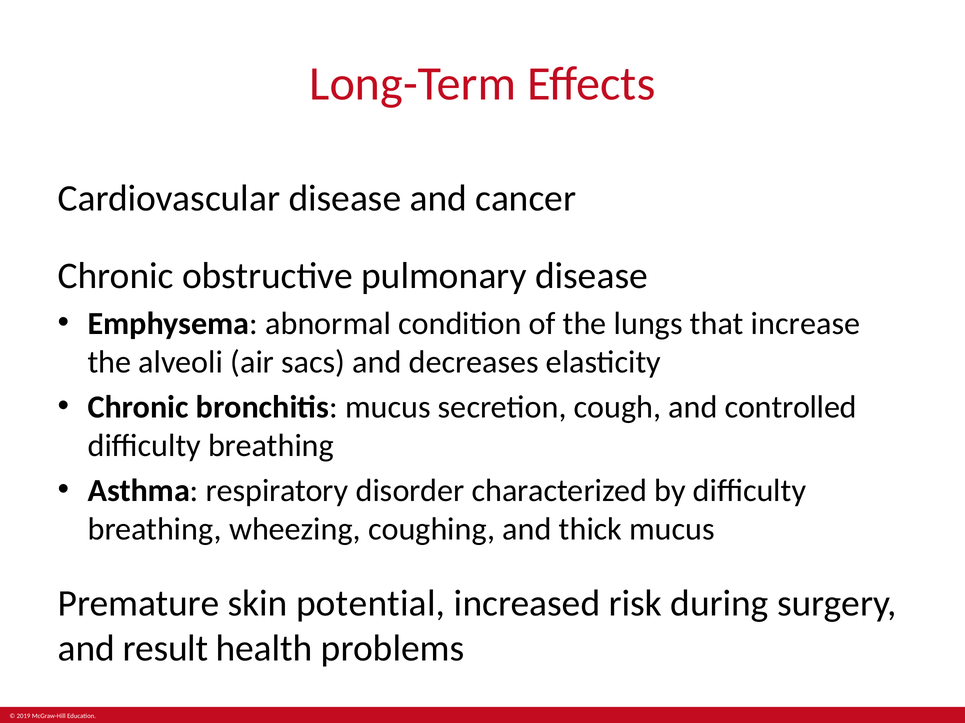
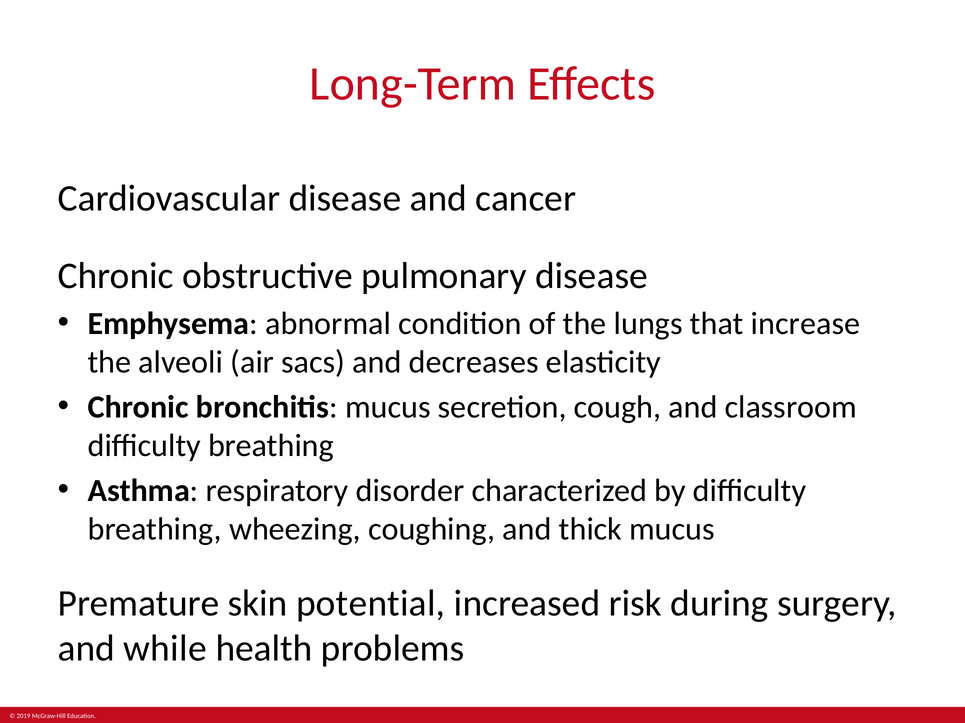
controlled: controlled -> classroom (791, 408)
result: result -> while (165, 649)
